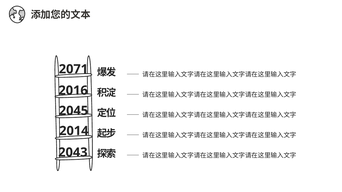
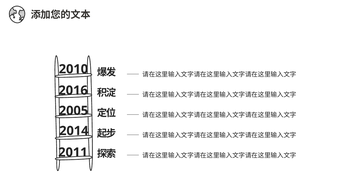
2071: 2071 -> 2010 (73, 69)
2045: 2045 -> 2005 (73, 111)
2043: 2043 -> 2011 (73, 153)
